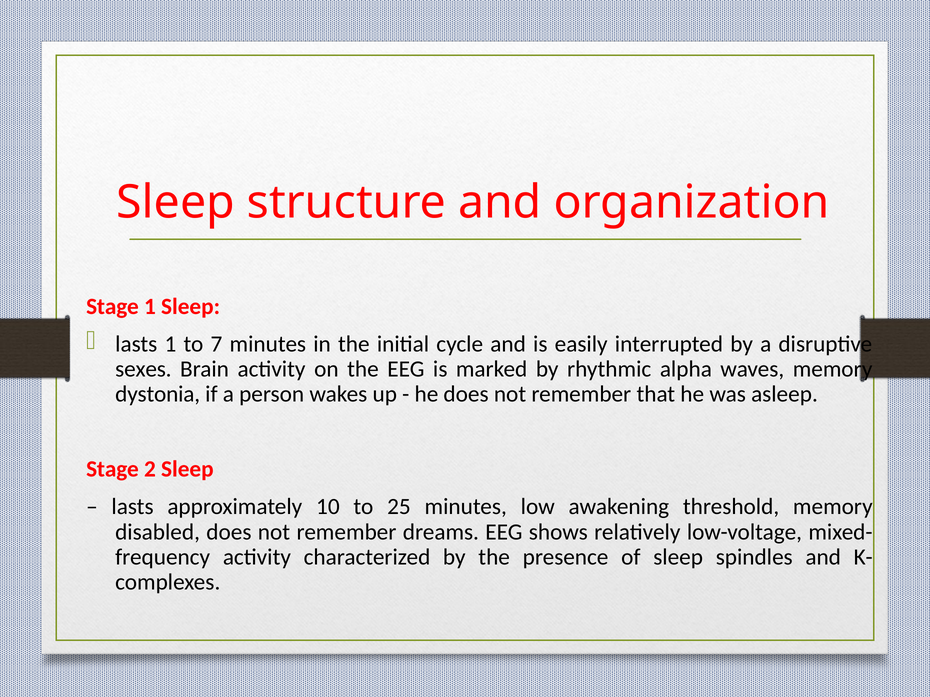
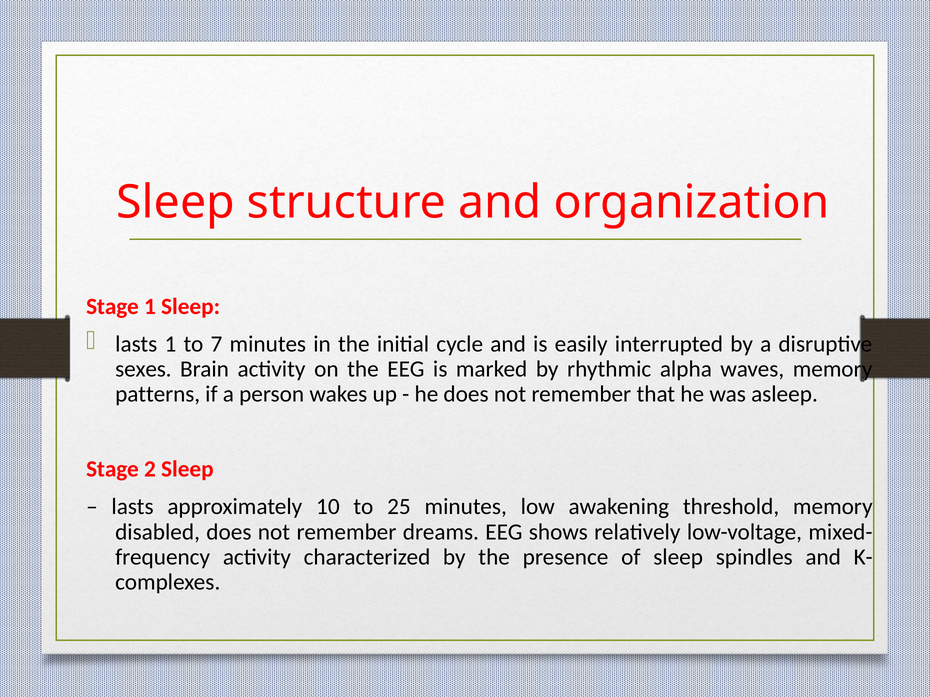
dystonia: dystonia -> patterns (158, 395)
